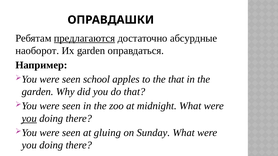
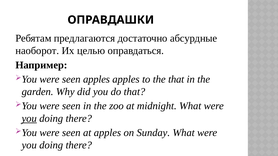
предлагаются underline: present -> none (84, 38)
Их garden: garden -> целью (91, 51)
seen school: school -> apples (96, 79)
at gluing: gluing -> apples (107, 133)
